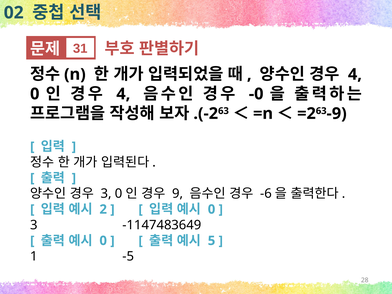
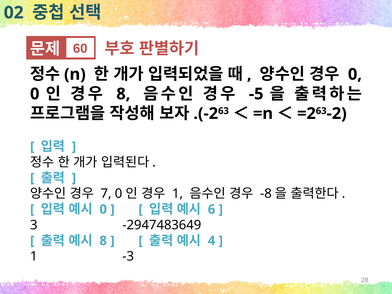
31: 31 -> 60 (80, 49)
4: 4 -> 0 (355, 74)
4: 4 -> 8 (123, 94)
-0: -0 -> -5 (256, 94)
-9: -9 -> -2 (337, 114)
3: 3 -> 7 (106, 194)
9: 9 -> 1 (178, 194)
-6: -6 -> -8 (266, 194)
2: 2 -> 0 (103, 209)
0: 0 -> 6 (212, 209)
-1147483649: -1147483649 -> -2947483649 (162, 225)
0: 0 -> 8 (103, 241)
5: 5 -> 4 (212, 241)
-5: -5 -> -3 (128, 256)
